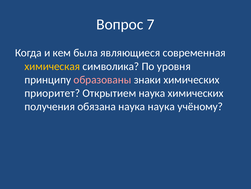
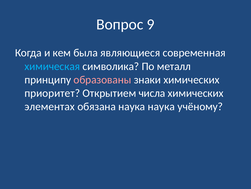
7: 7 -> 9 (151, 24)
химическая colour: yellow -> light blue (52, 66)
уровня: уровня -> металл (174, 66)
Открытием наука: наука -> числа (152, 93)
получения: получения -> элементах (50, 106)
